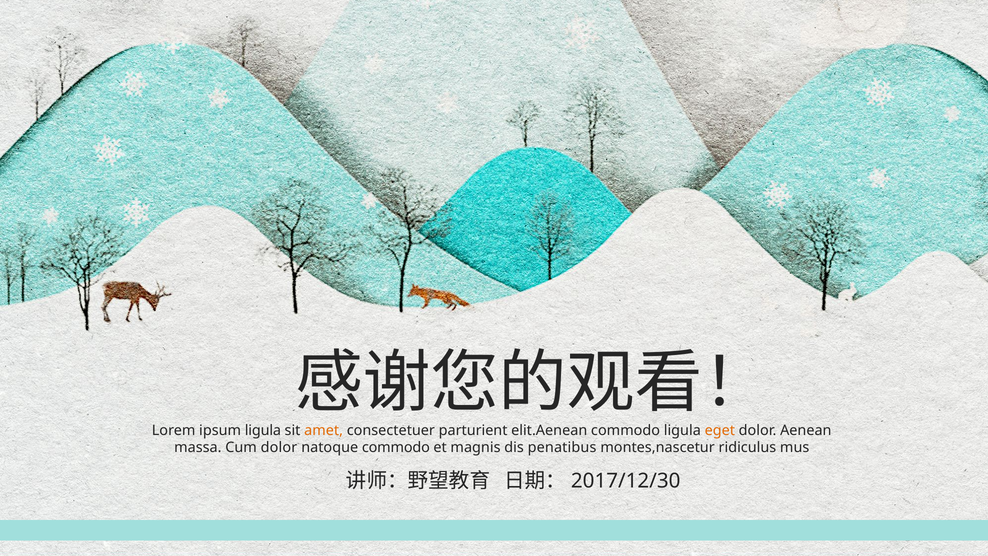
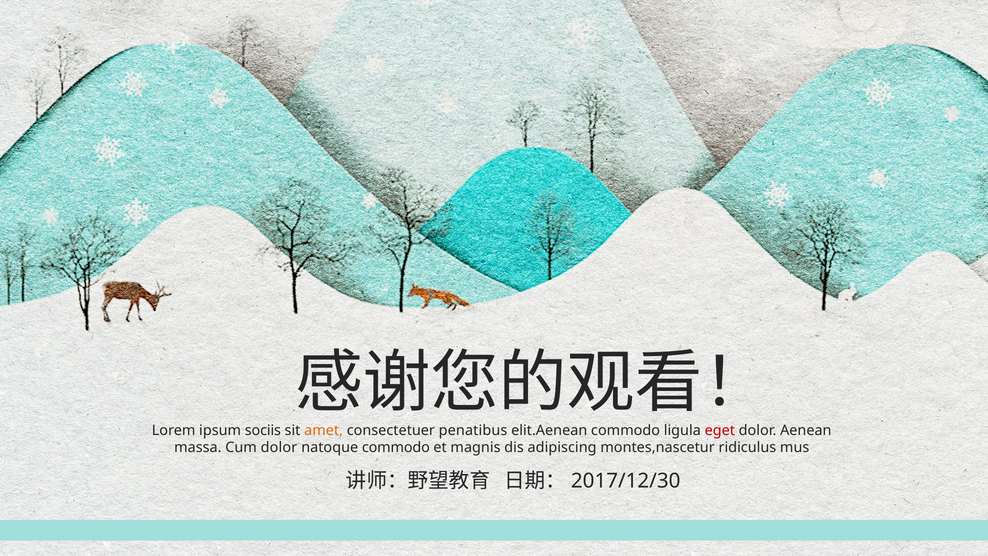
ipsum ligula: ligula -> sociis (263, 430)
parturient: parturient -> penatibus (473, 430)
eget colour: orange -> red (720, 430)
penatibus: penatibus -> adipiscing (562, 447)
